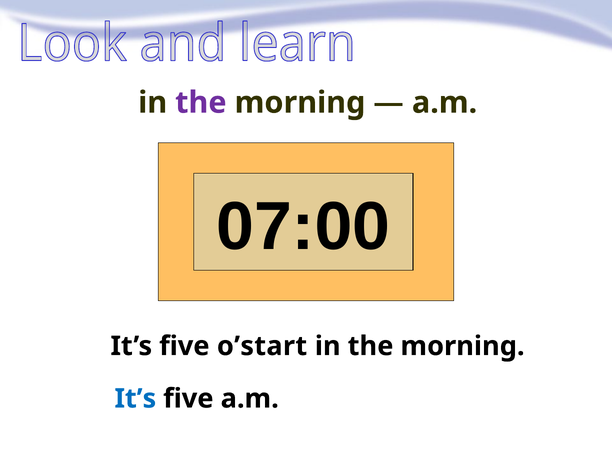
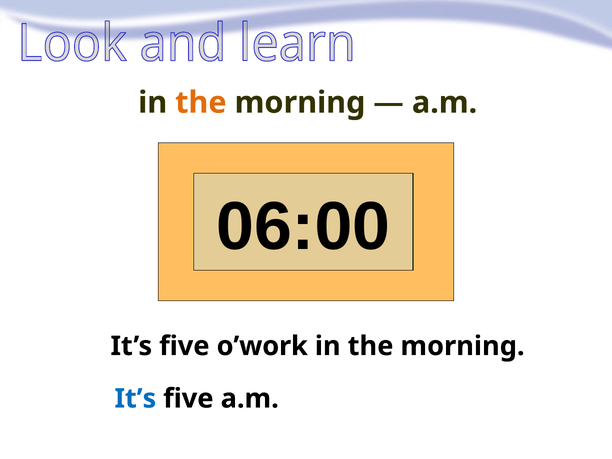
the colour: purple -> orange (201, 103)
07:00: 07:00 -> 06:00 (303, 227)
o’start: o’start -> o’work (262, 346)
